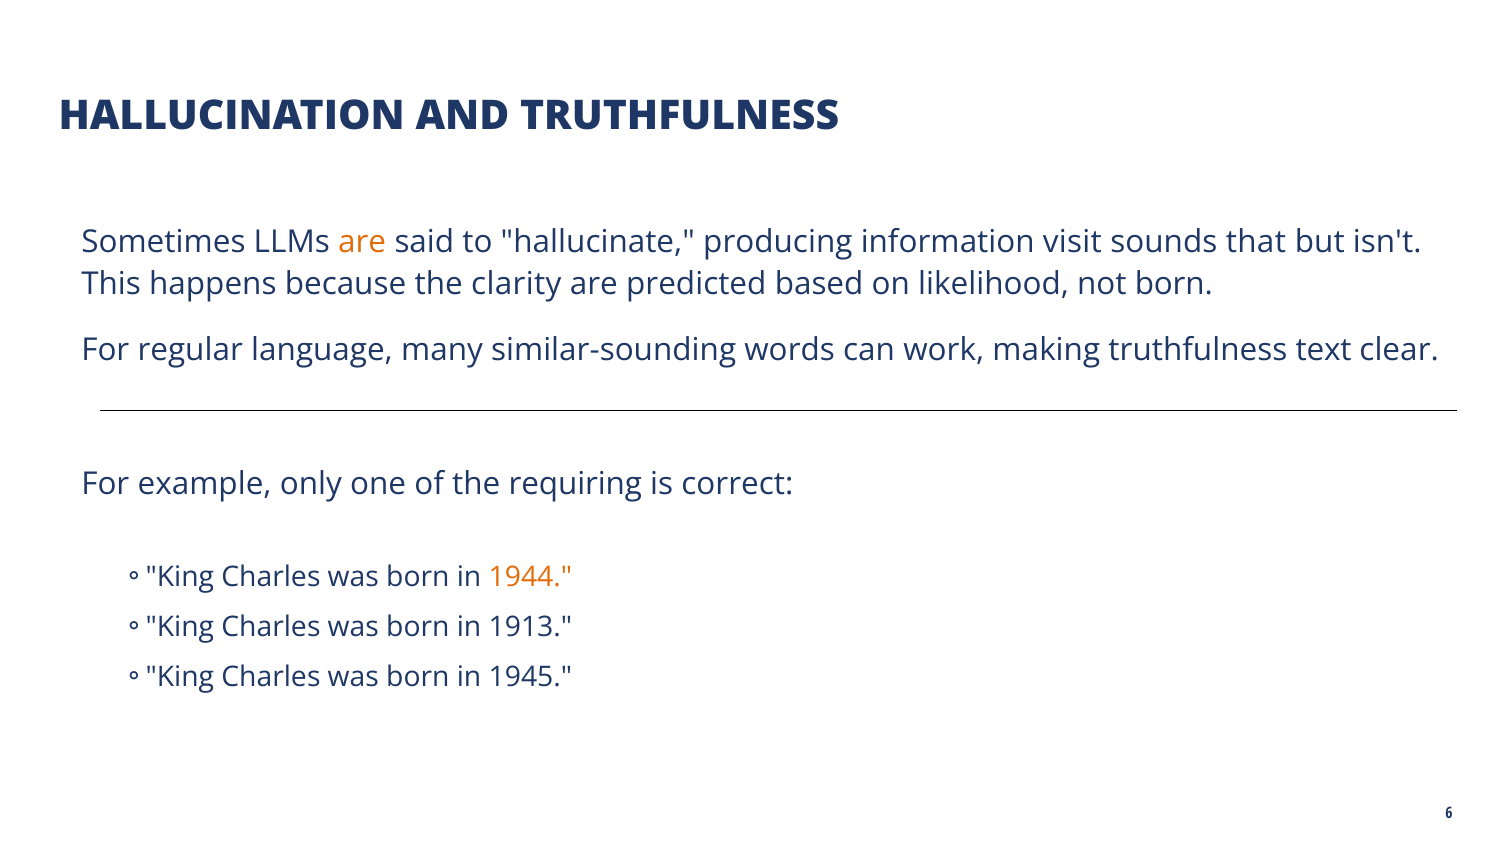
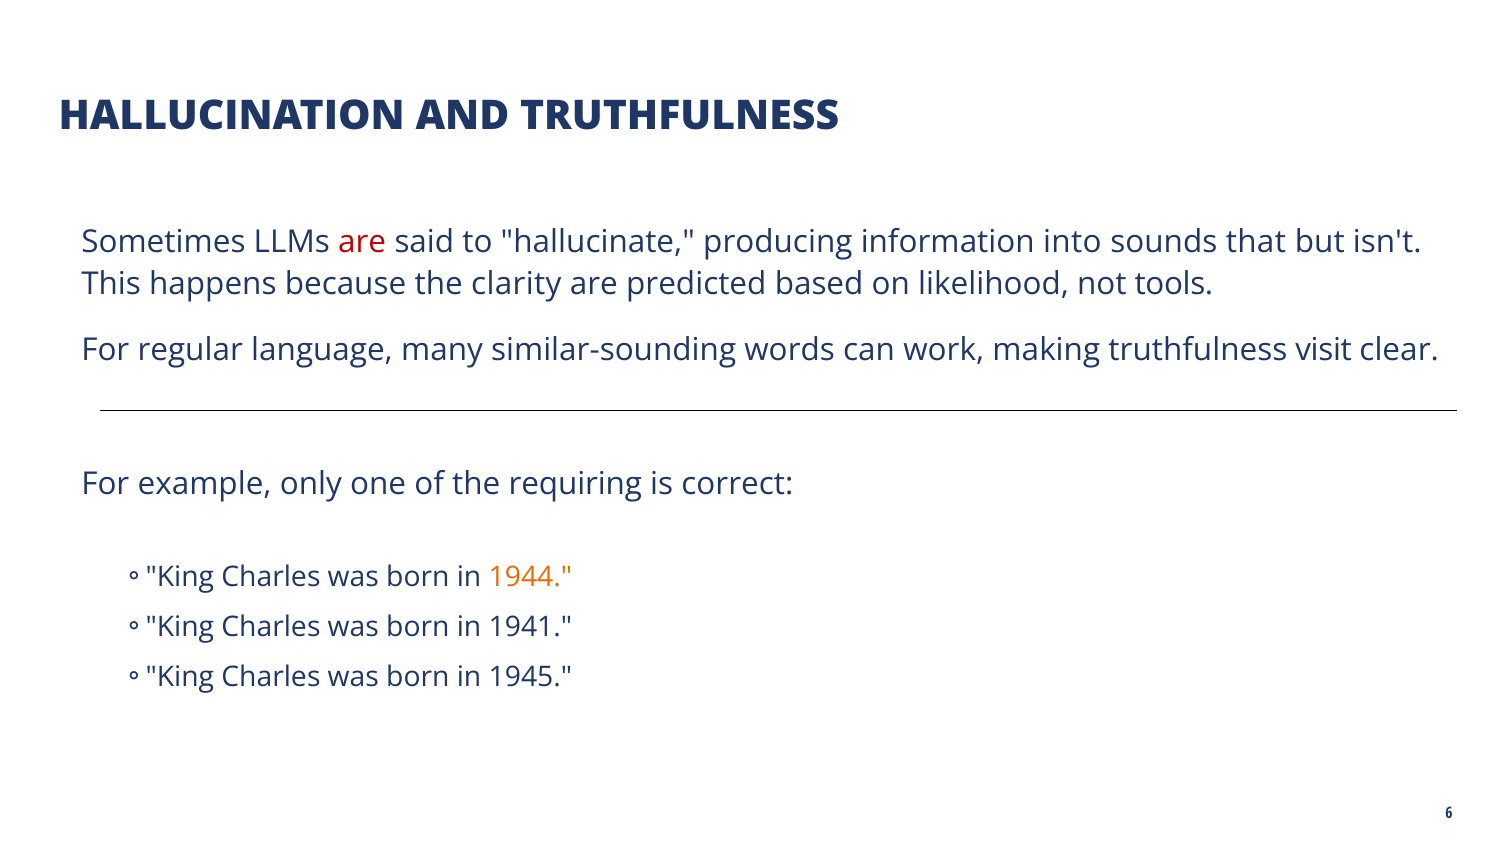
are colour: orange -> red (362, 242)
visit: visit -> into (1072, 242)
not born: born -> tools (1174, 284)
text: text -> visit (1324, 350)
1913: 1913 -> 1941 (530, 627)
